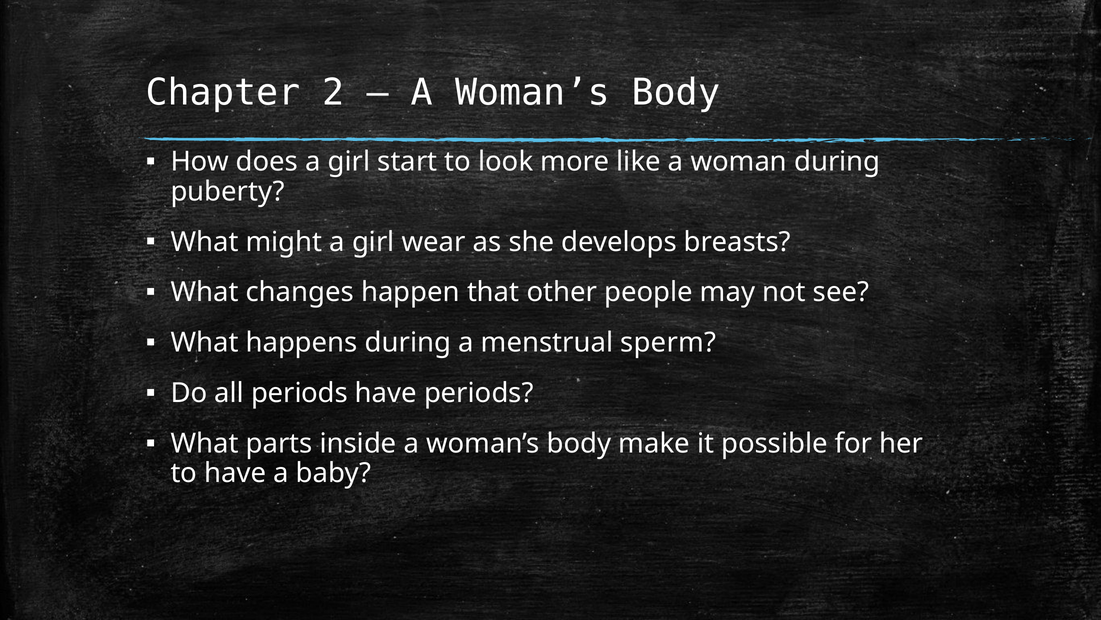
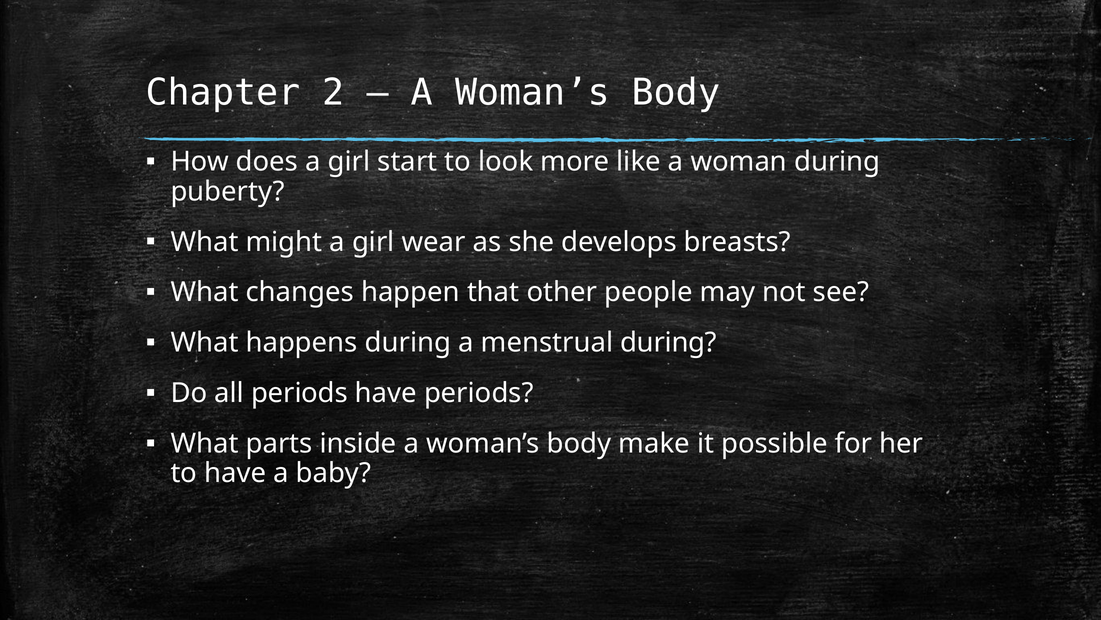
menstrual sperm: sperm -> during (669, 342)
